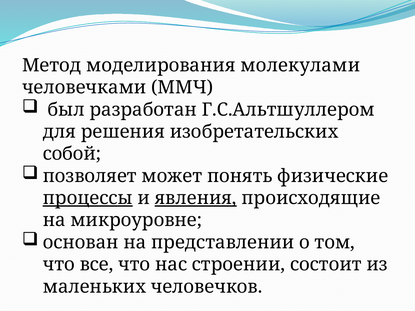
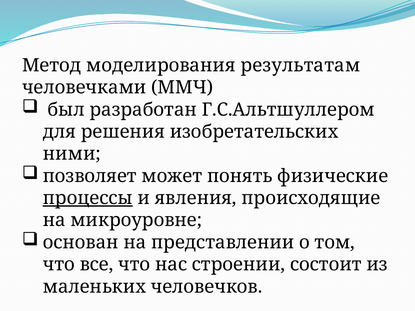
молекулами: молекулами -> результатам (300, 65)
собой: собой -> ними (72, 154)
явления underline: present -> none (196, 198)
